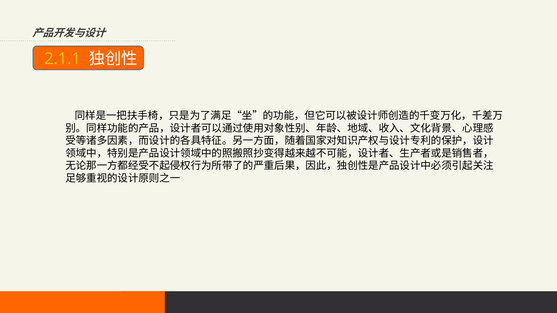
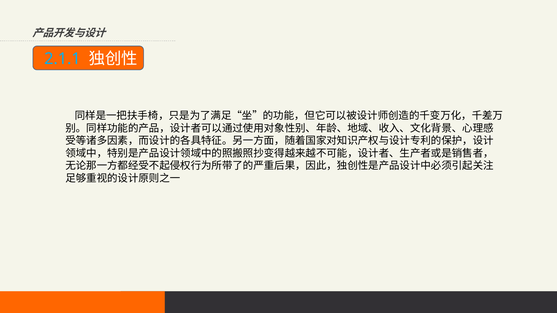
2.1.1 colour: yellow -> light blue (62, 59)
